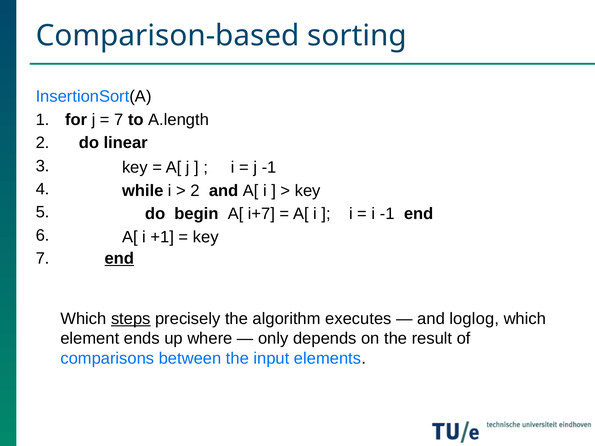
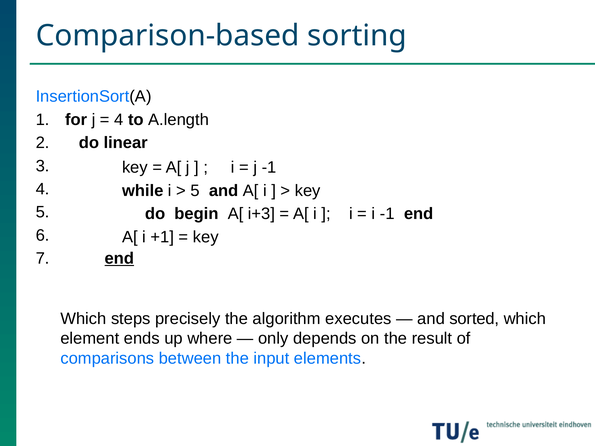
7: 7 -> 4 (119, 120)
2: 2 -> 5 (195, 191)
i+7: i+7 -> i+3 (261, 214)
steps underline: present -> none (131, 319)
loglog: loglog -> sorted (474, 319)
